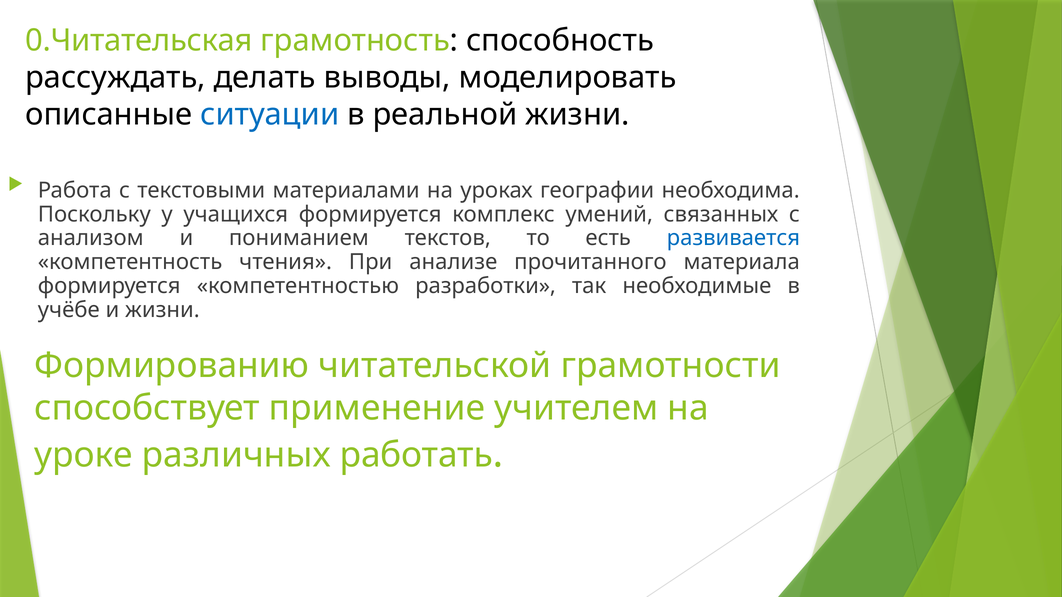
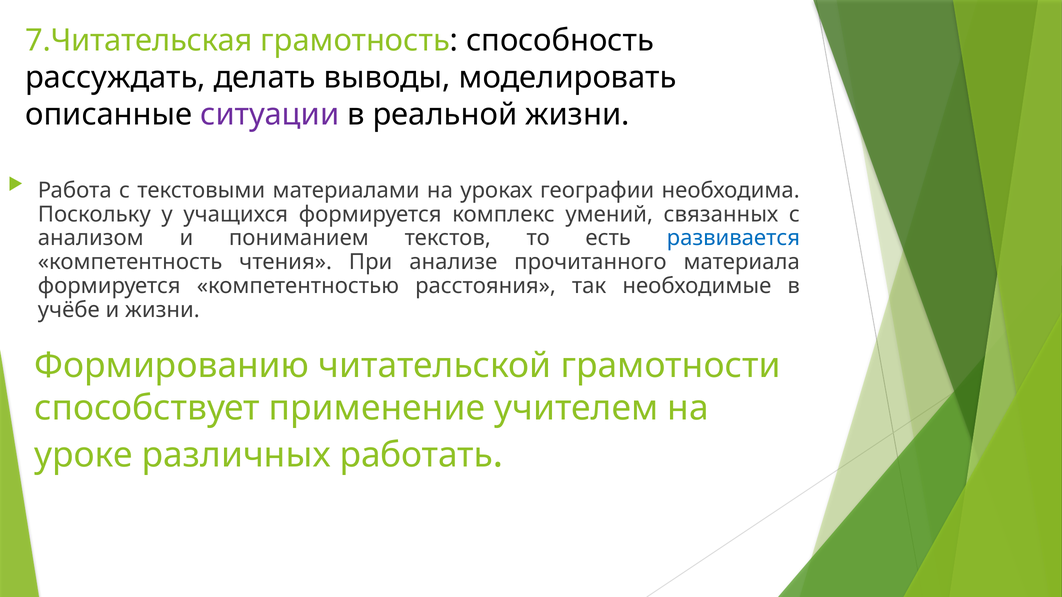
0.Читательская: 0.Читательская -> 7.Читательская (139, 41)
ситуации colour: blue -> purple (270, 115)
разработки: разработки -> расстояния (486, 286)
